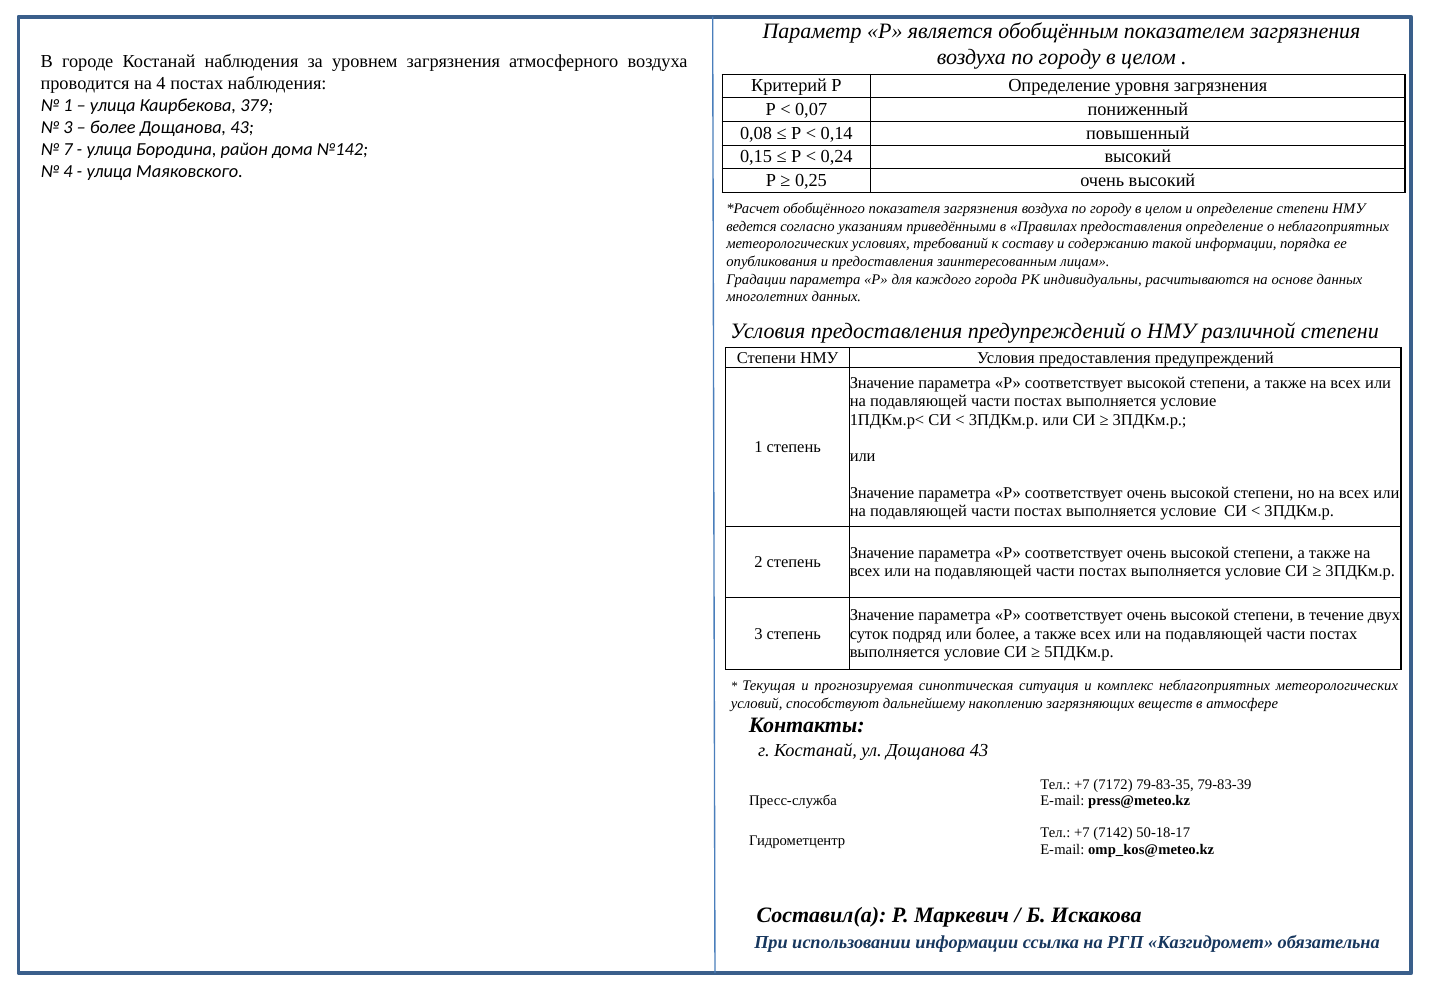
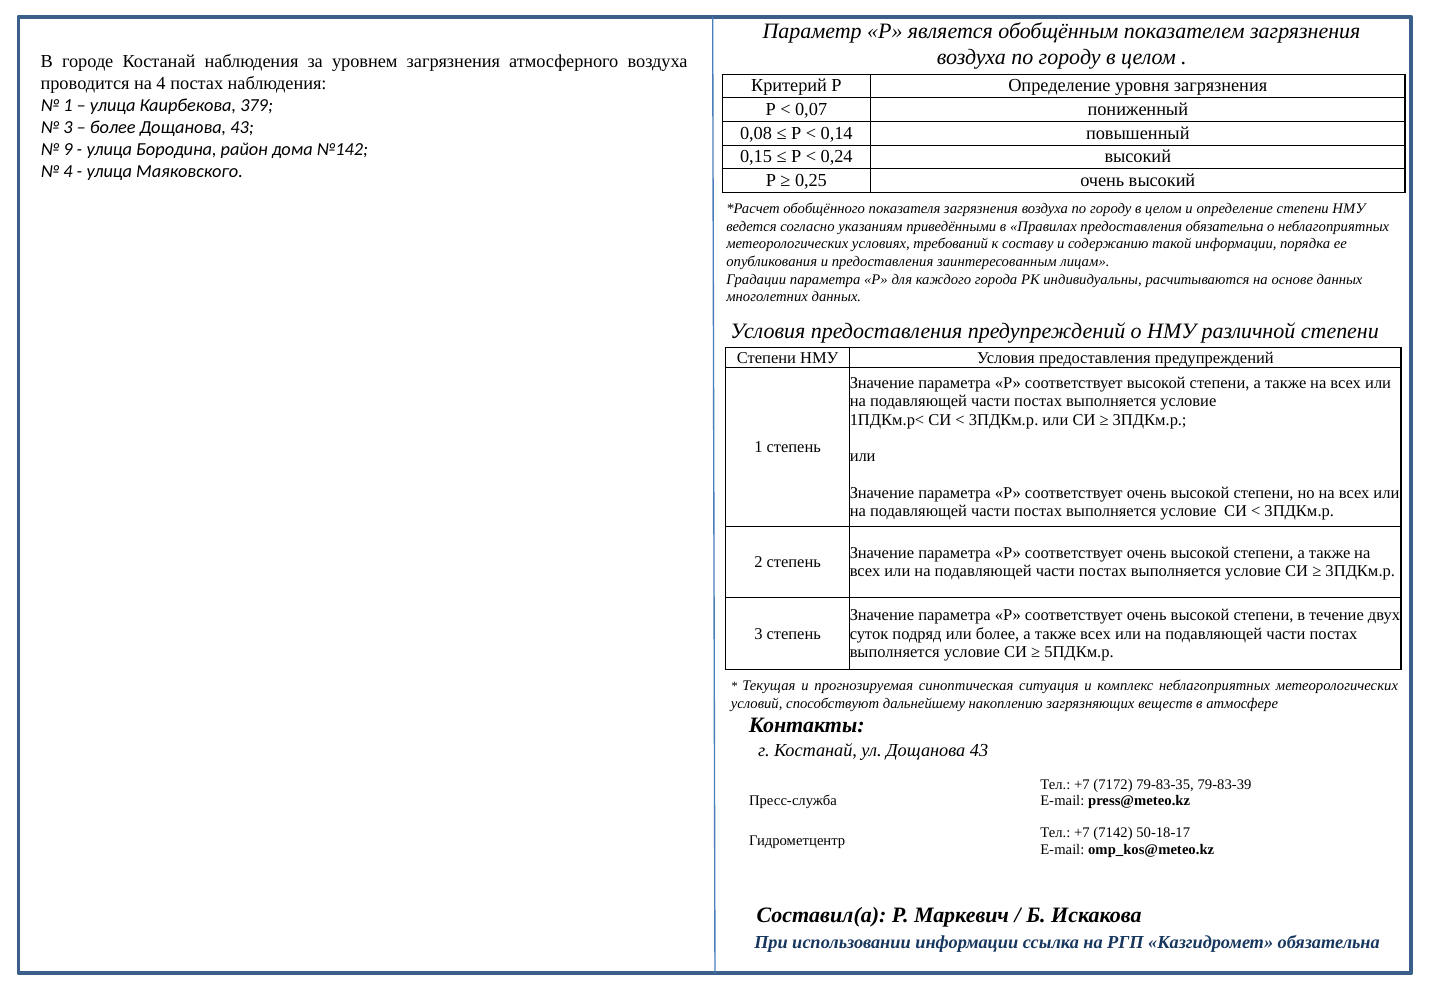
7: 7 -> 9 (68, 150)
предоставления определение: определение -> обязательна (1225, 227)
